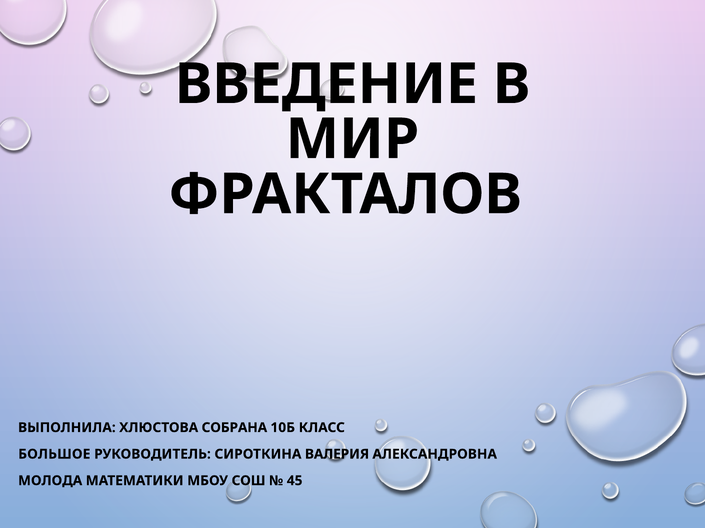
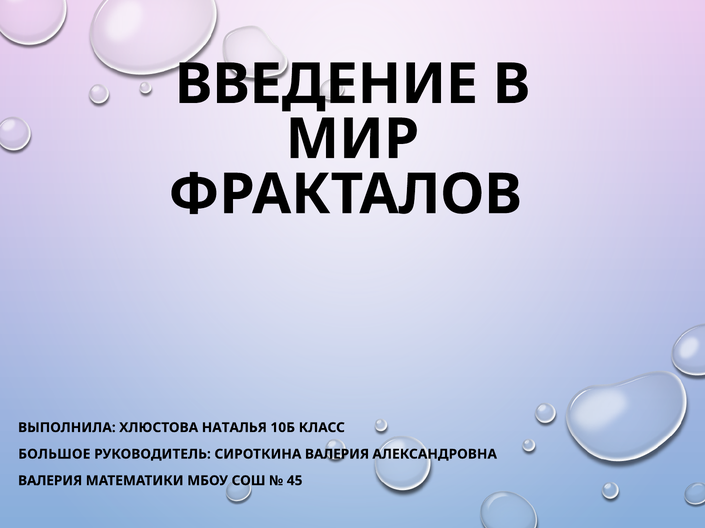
СОБРАНА: СОБРАНА -> НАТАЛЬЯ (234, 428)
МОЛОДА: МОЛОДА -> ВАЛЕРИЯ (50, 481)
